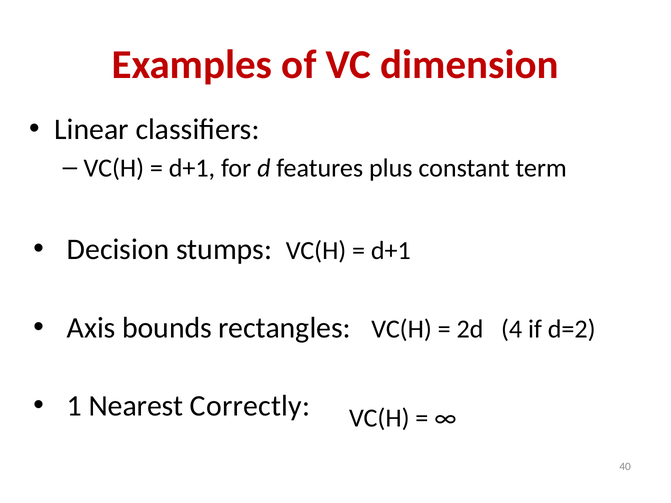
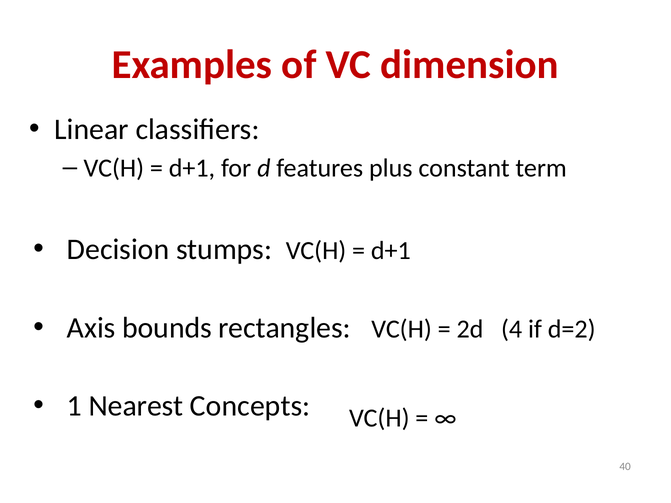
Correctly: Correctly -> Concepts (250, 406)
